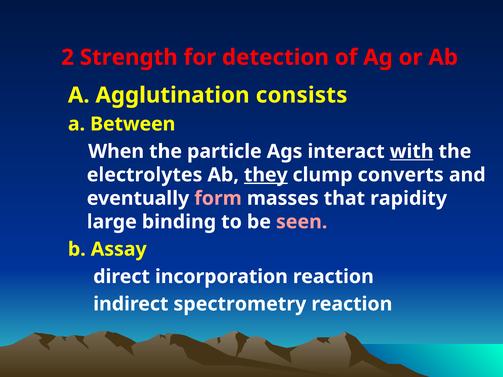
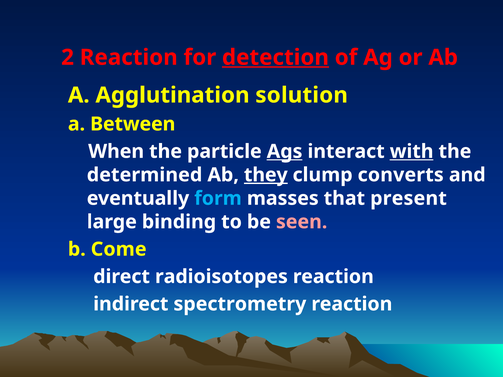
2 Strength: Strength -> Reaction (129, 57)
detection underline: none -> present (275, 57)
consists: consists -> solution (302, 95)
Ags underline: none -> present (285, 152)
electrolytes: electrolytes -> determined (145, 175)
form colour: pink -> light blue (218, 198)
rapidity: rapidity -> present (408, 198)
Assay: Assay -> Come (119, 249)
incorporation: incorporation -> radioisotopes (221, 277)
